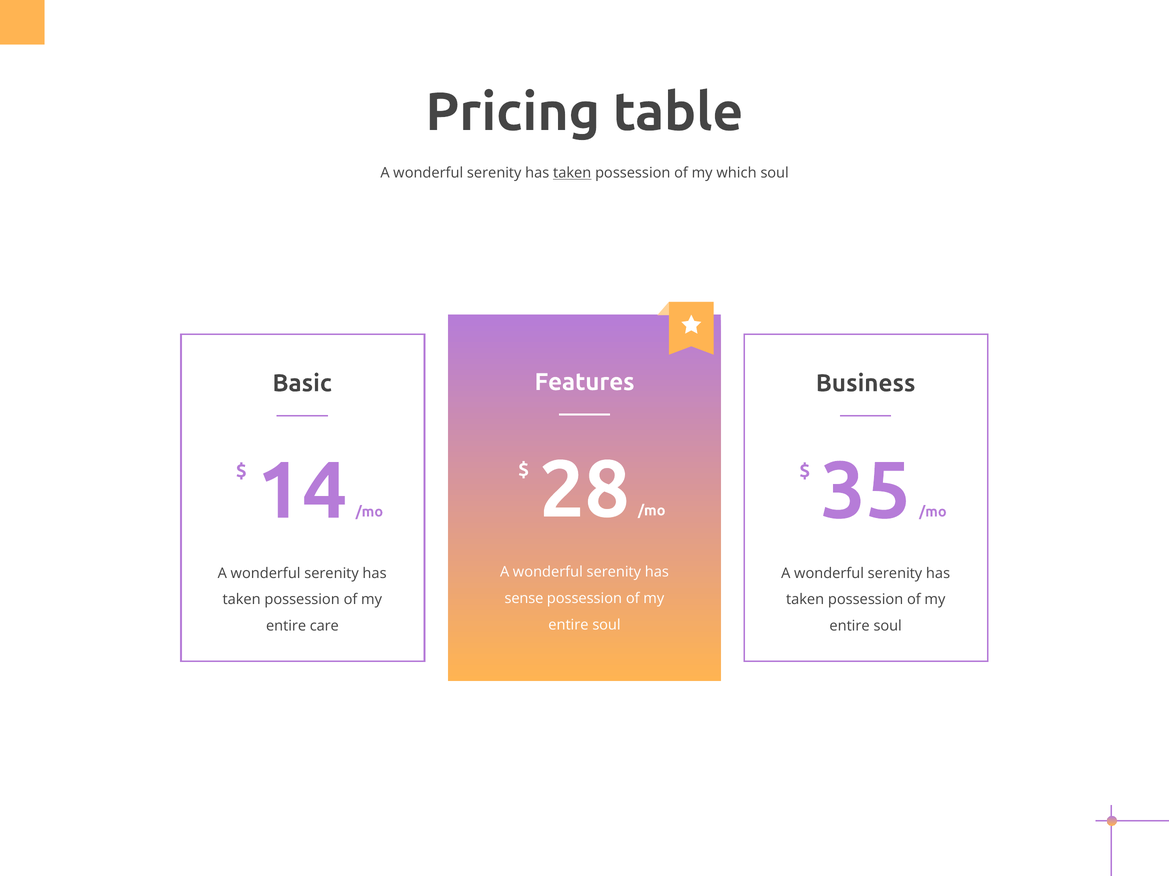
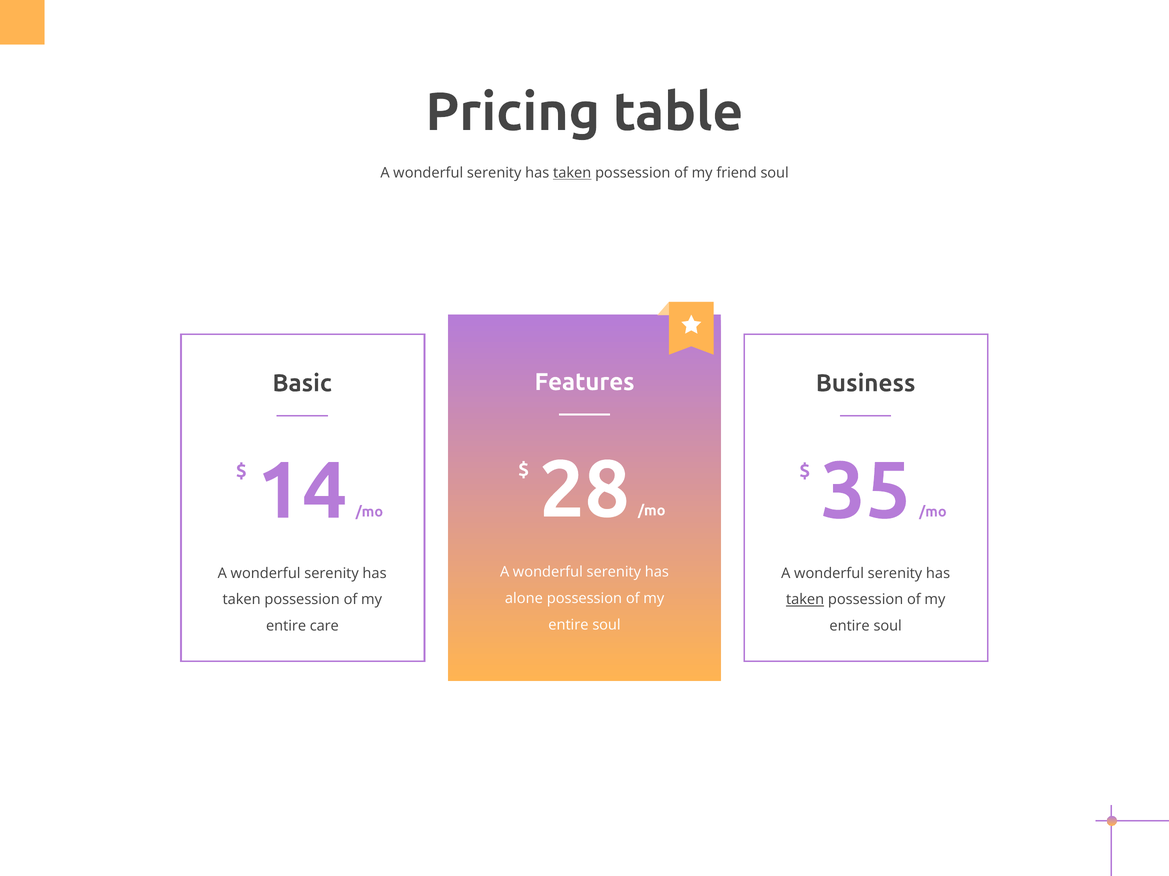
which: which -> friend (737, 173)
sense: sense -> alone (524, 599)
taken underline: none -> present (805, 600)
